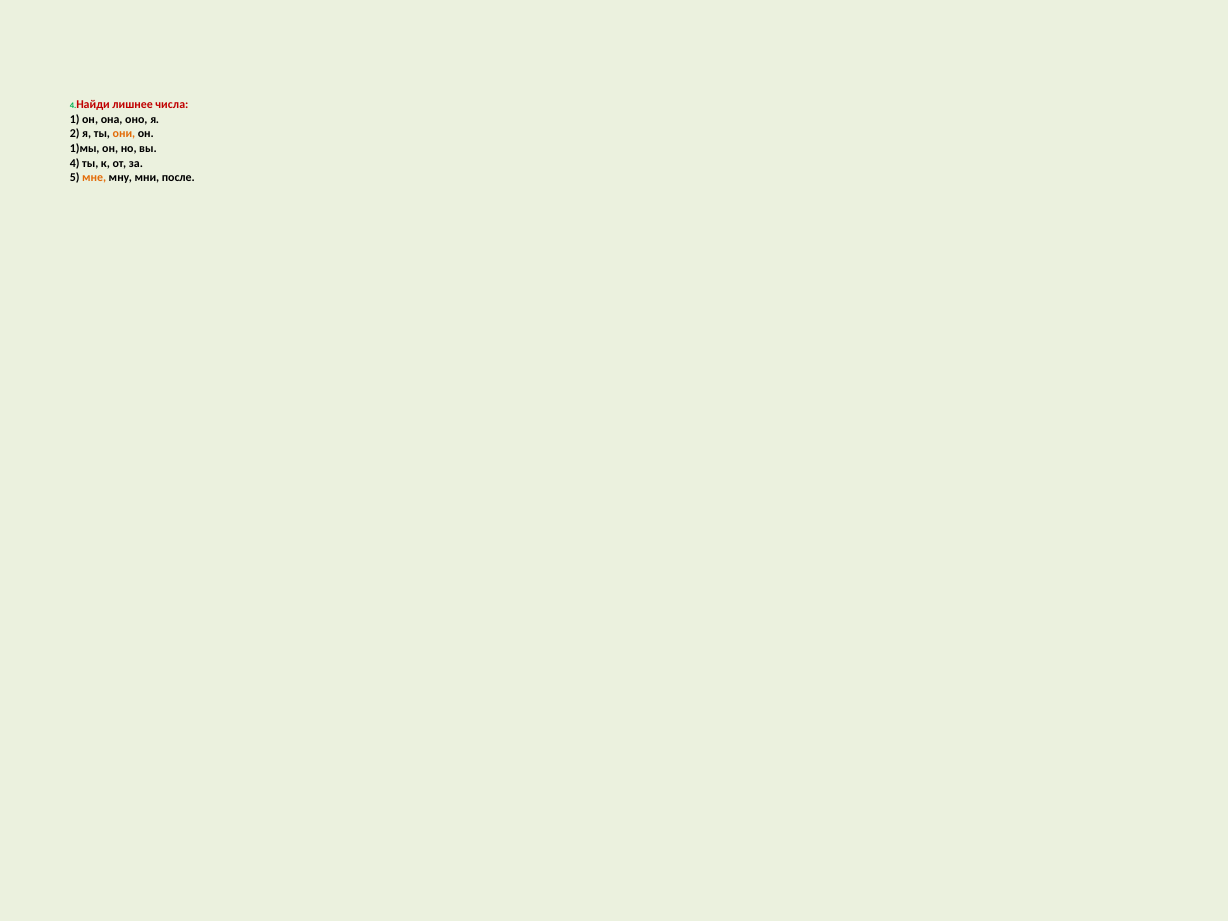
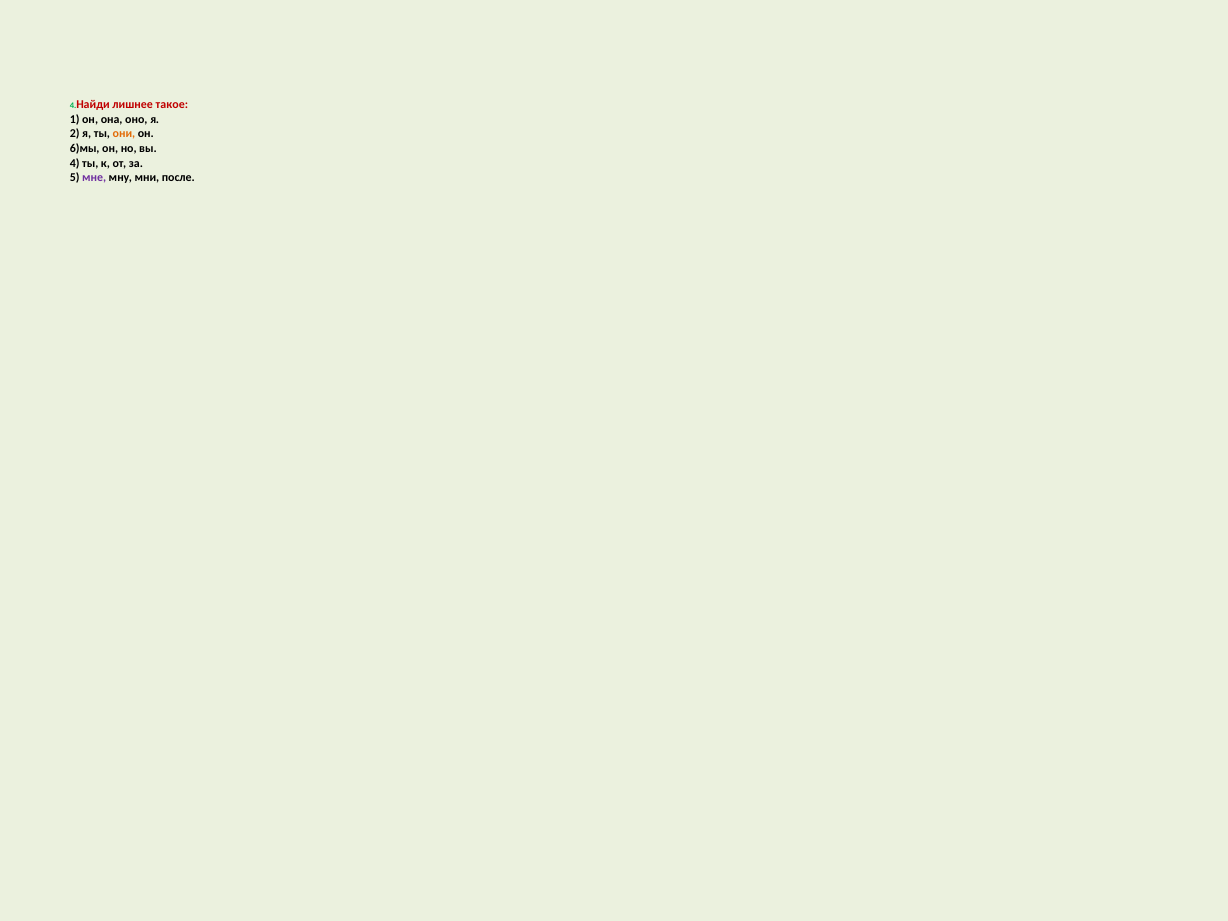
числа: числа -> такое (172, 105)
1)мы: 1)мы -> 6)мы (85, 149)
мне colour: orange -> purple (94, 178)
